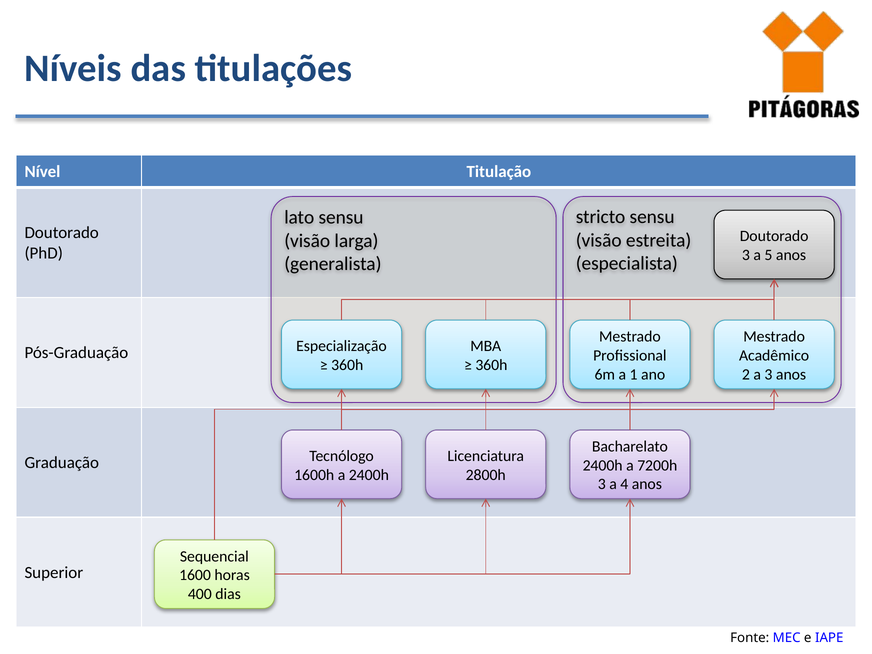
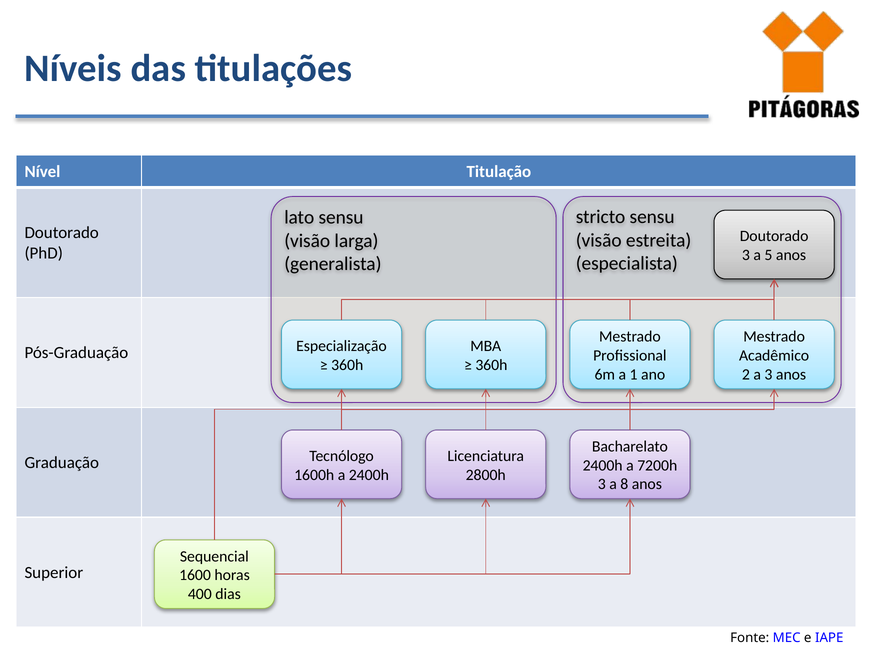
4: 4 -> 8 (624, 484)
